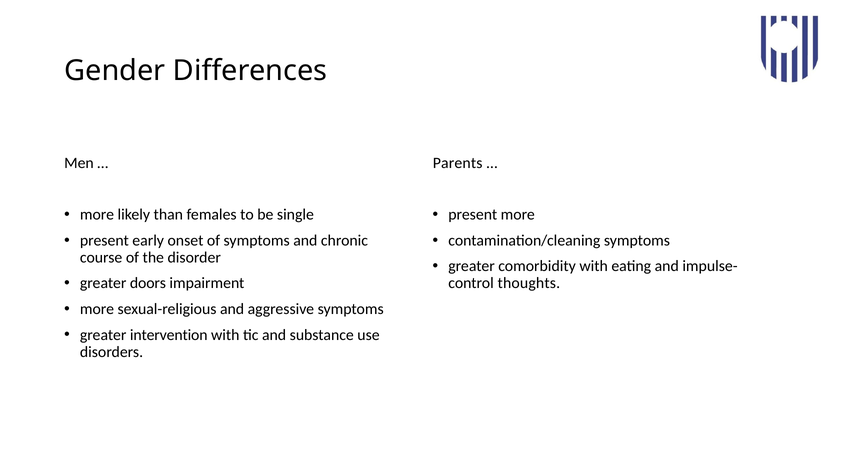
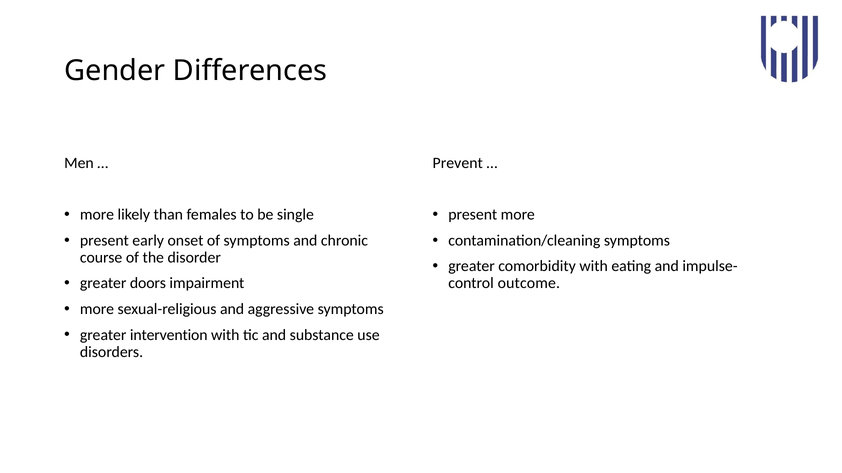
Parents: Parents -> Prevent (458, 163)
thoughts: thoughts -> outcome (529, 284)
